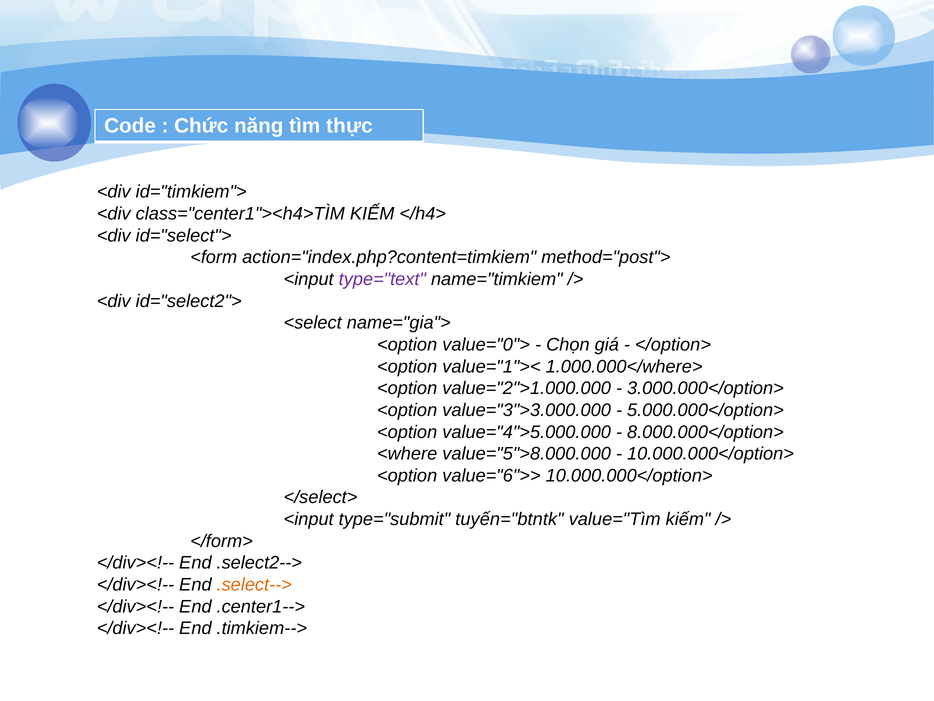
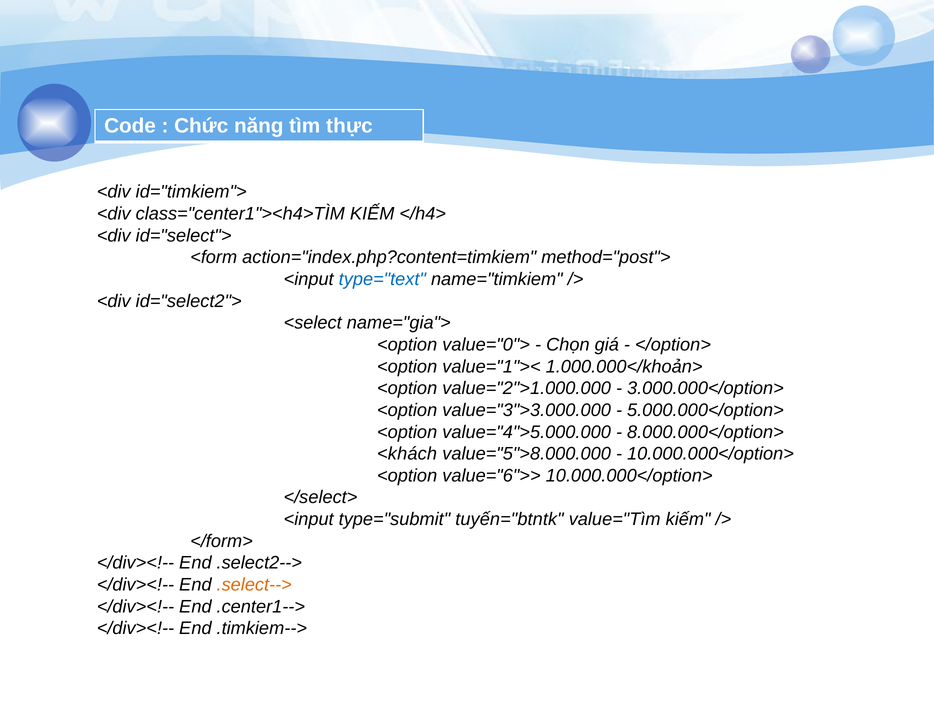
type="text colour: purple -> blue (382, 279)
1.000.000</where>: 1.000.000</where> -> 1.000.000</khoản> (624, 366)
<where: <where -> <khách (407, 454)
